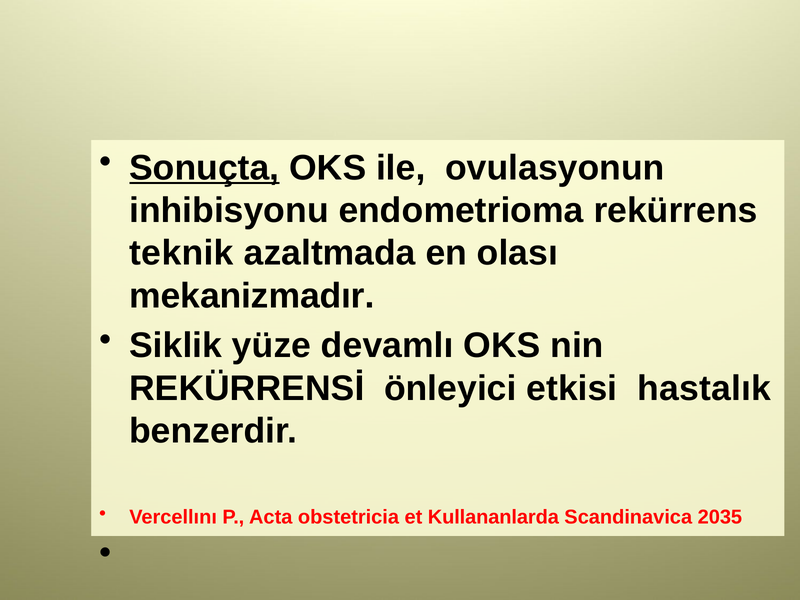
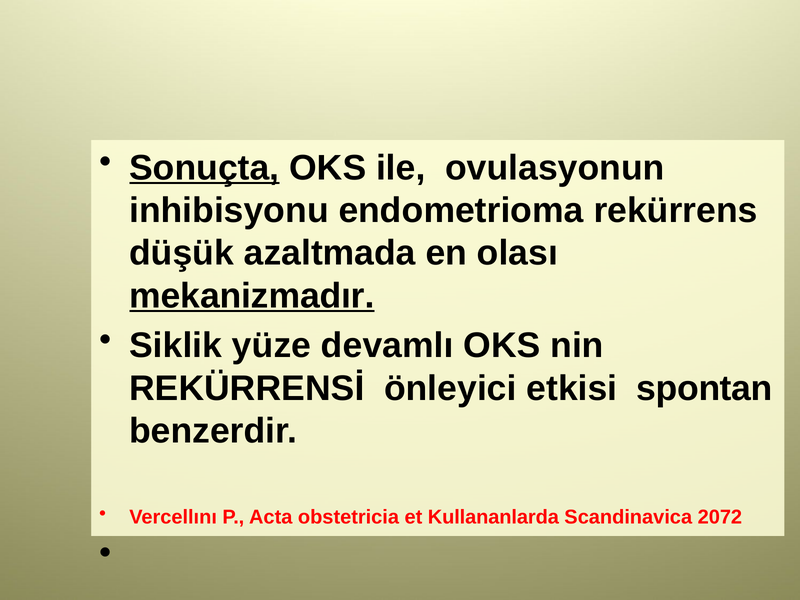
teknik: teknik -> düşük (182, 253)
mekanizmadır underline: none -> present (252, 296)
hastalık: hastalık -> spontan (704, 388)
2035: 2035 -> 2072 (720, 517)
